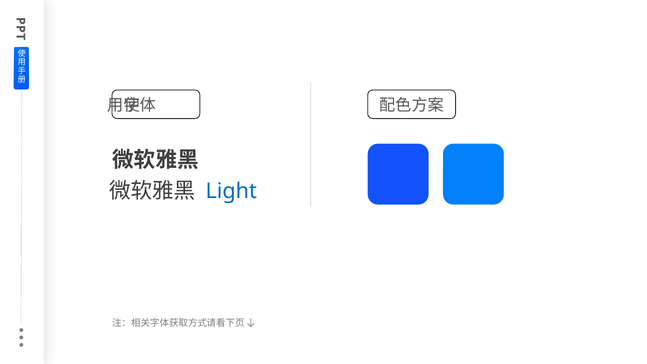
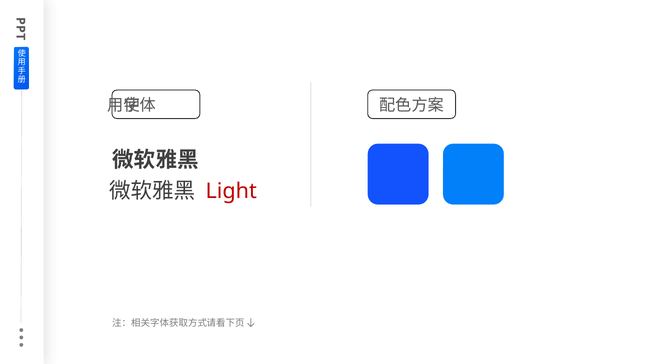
Light colour: blue -> red (231, 191)
